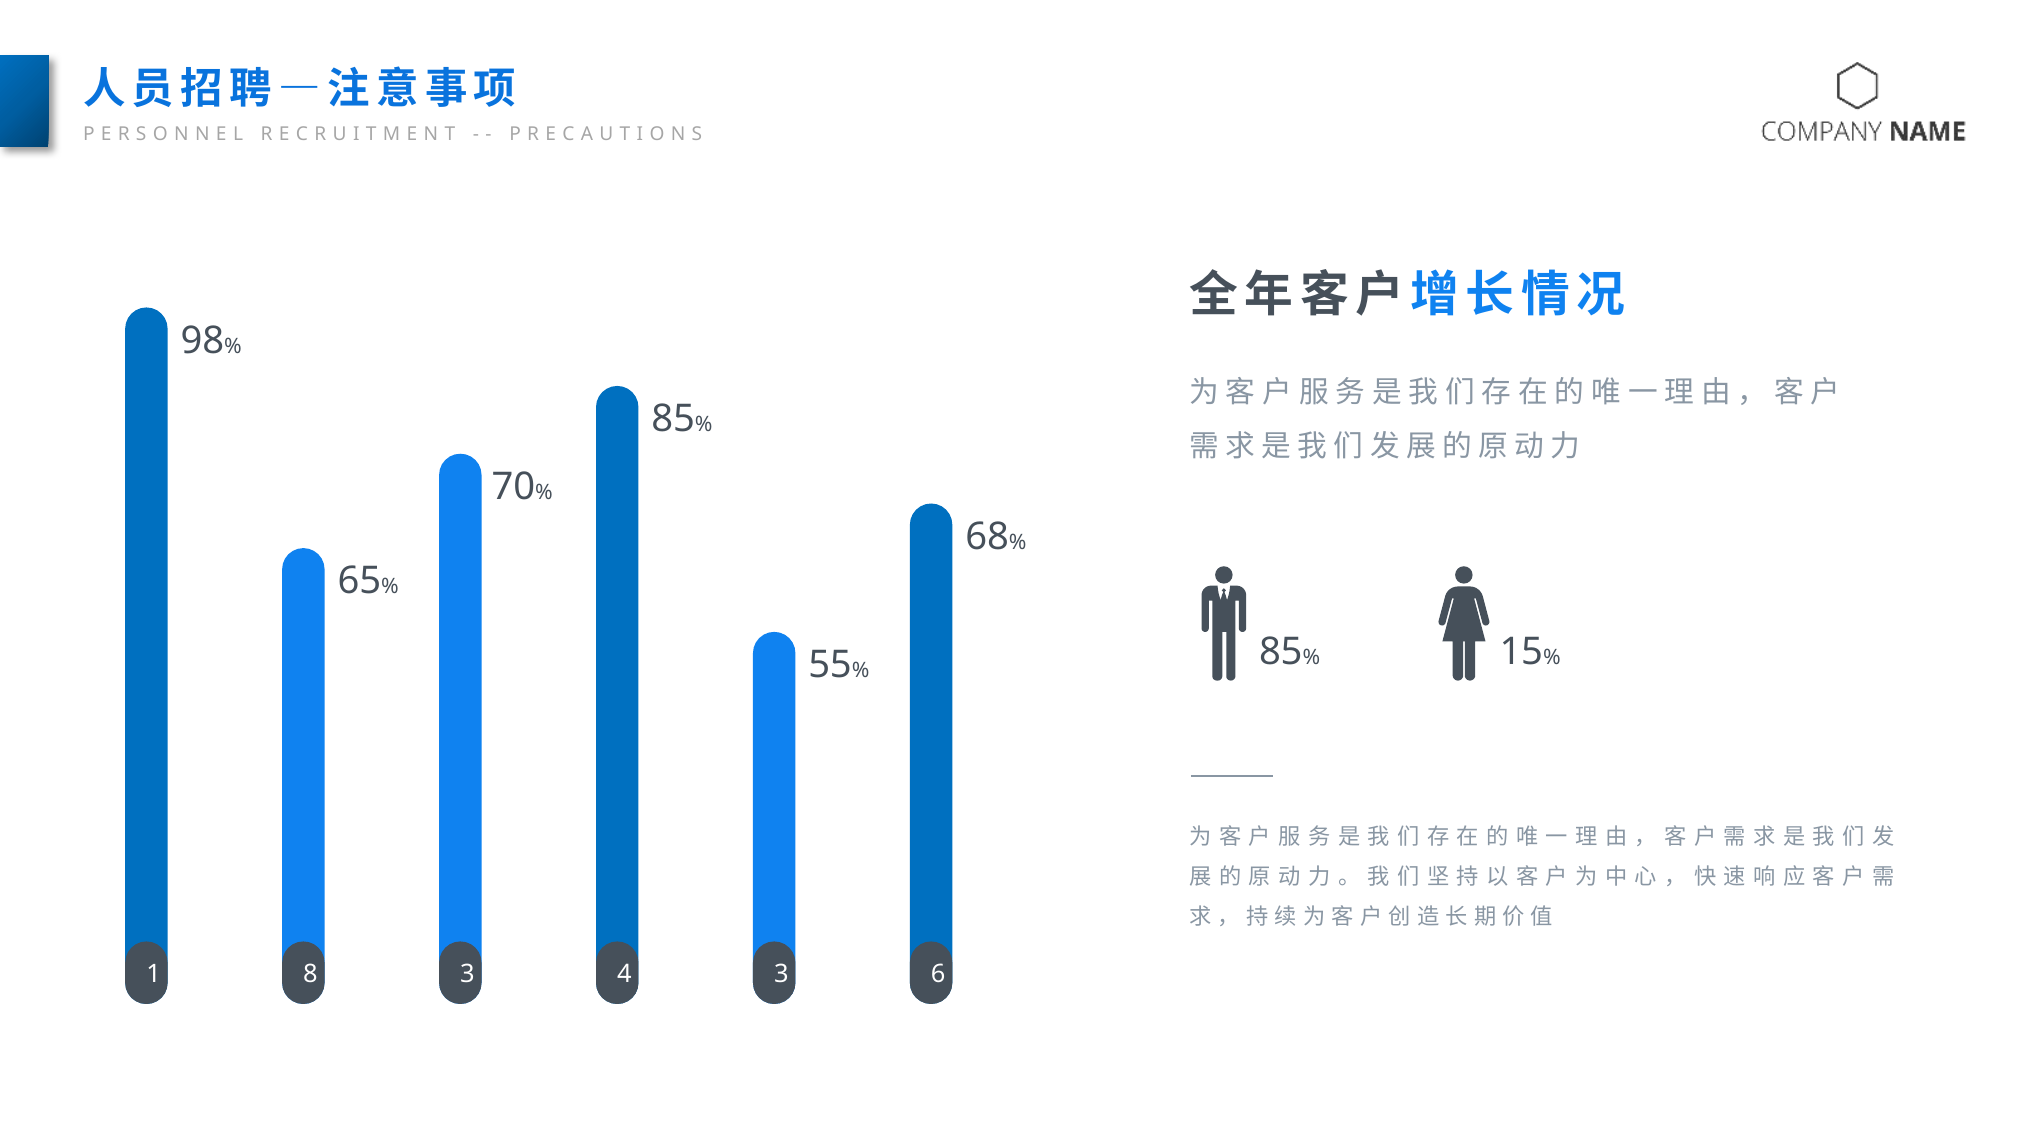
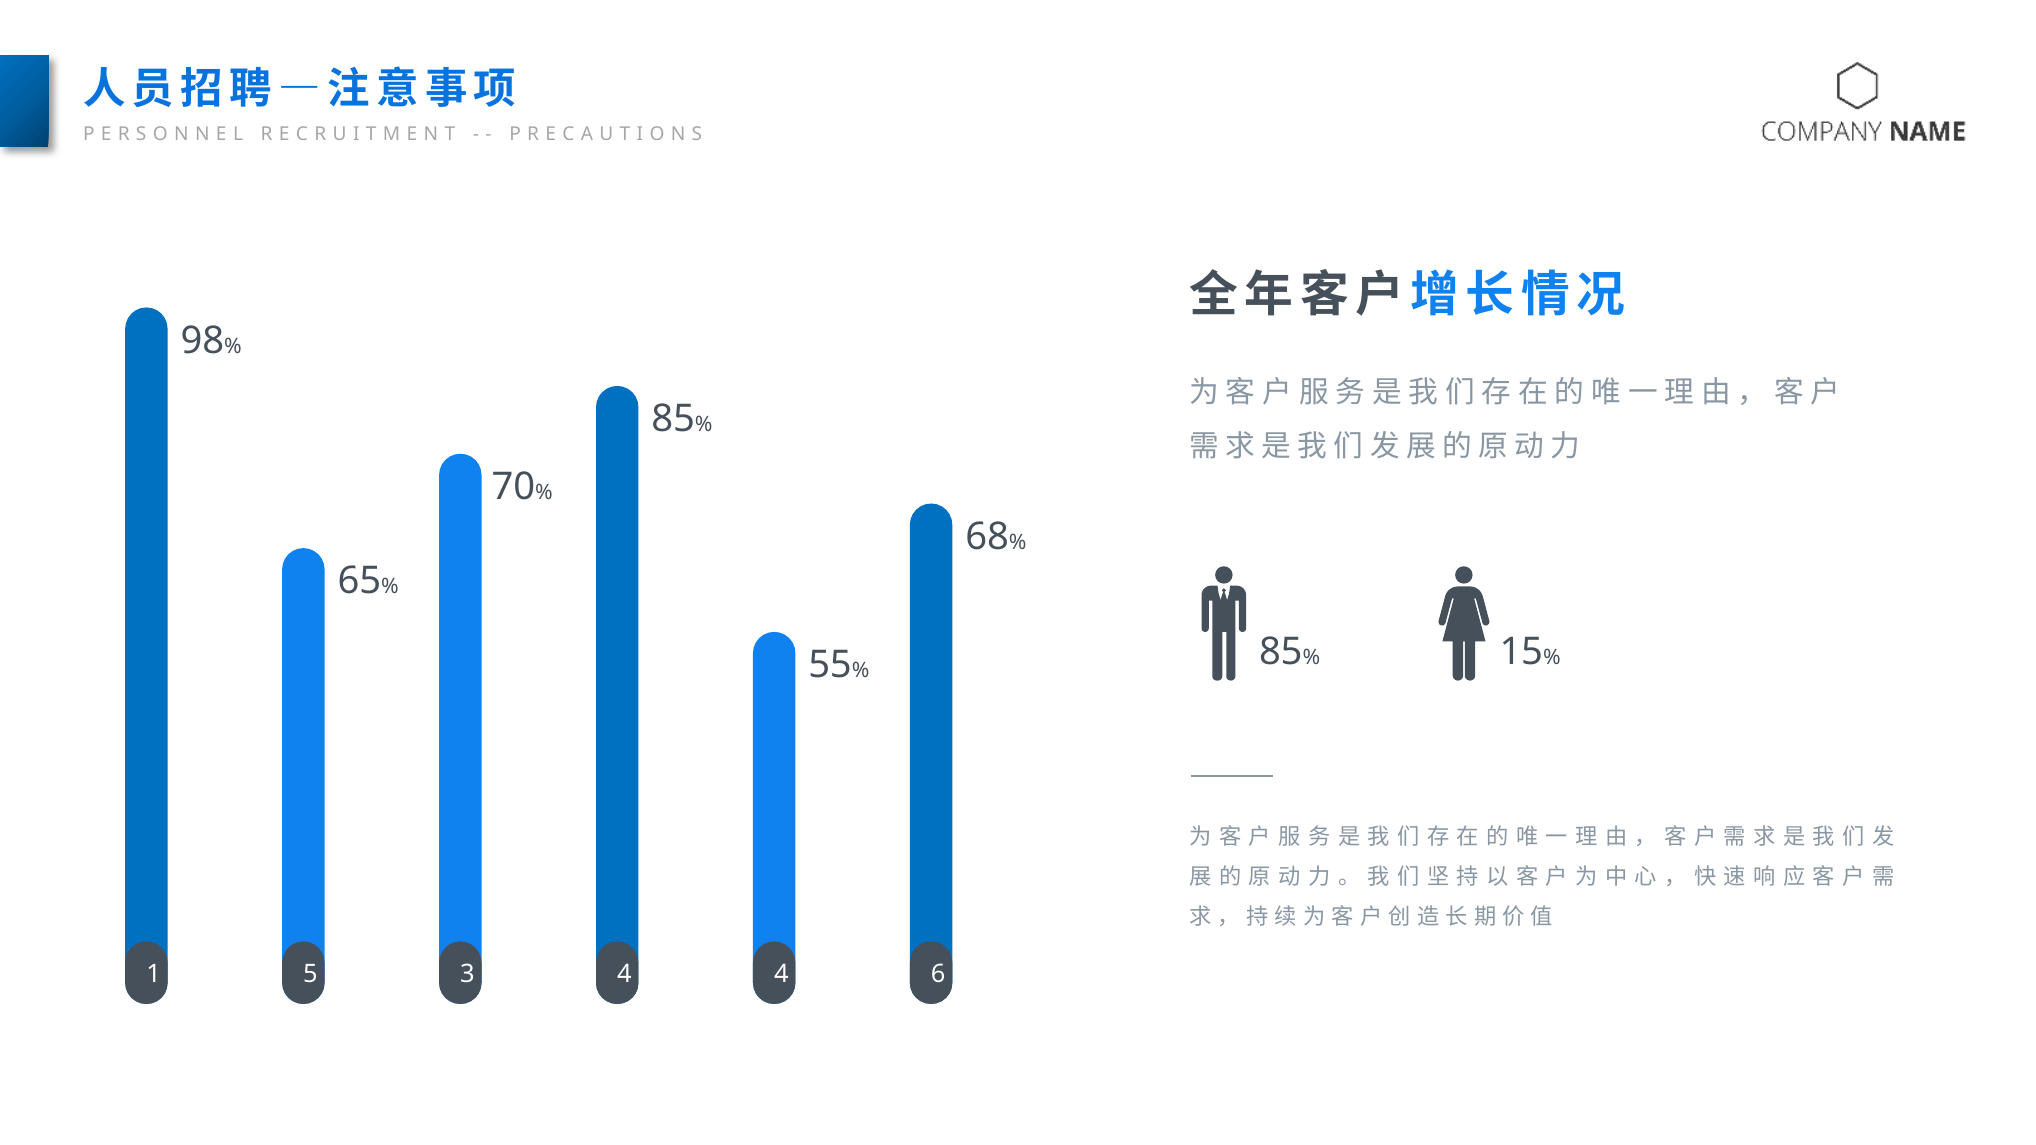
8: 8 -> 5 (311, 975)
4 3: 3 -> 4 (781, 975)
